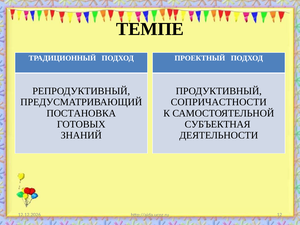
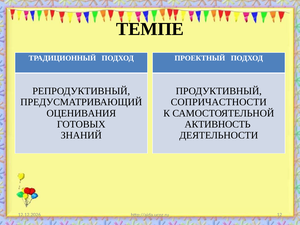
ПОСТАНОВКА: ПОСТАНОВКА -> ОЦЕНИВАНИЯ (81, 113)
СУБЪЕКТНАЯ: СУБЪЕКТНАЯ -> АКТИВНОСТЬ (218, 124)
